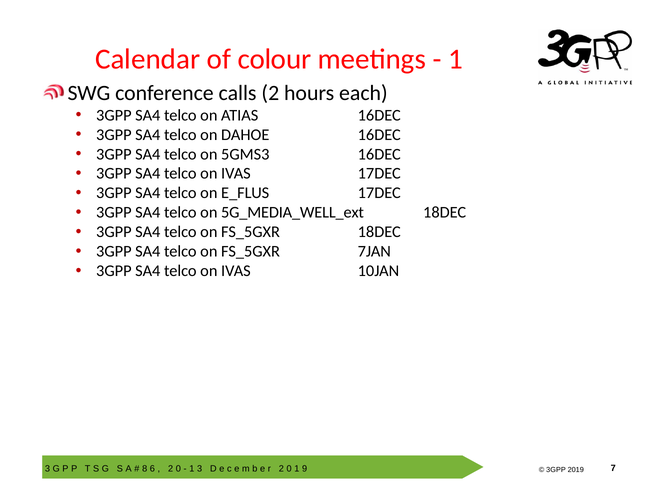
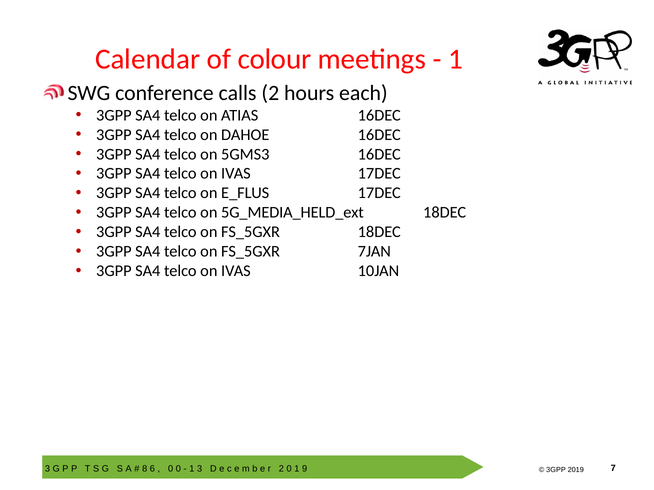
5G_MEDIA_WELL_ext: 5G_MEDIA_WELL_ext -> 5G_MEDIA_HELD_ext (292, 213)
2: 2 -> 0 (171, 469)
